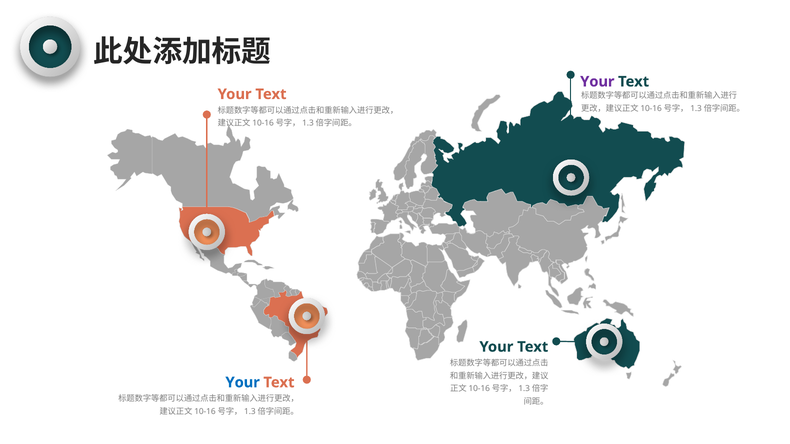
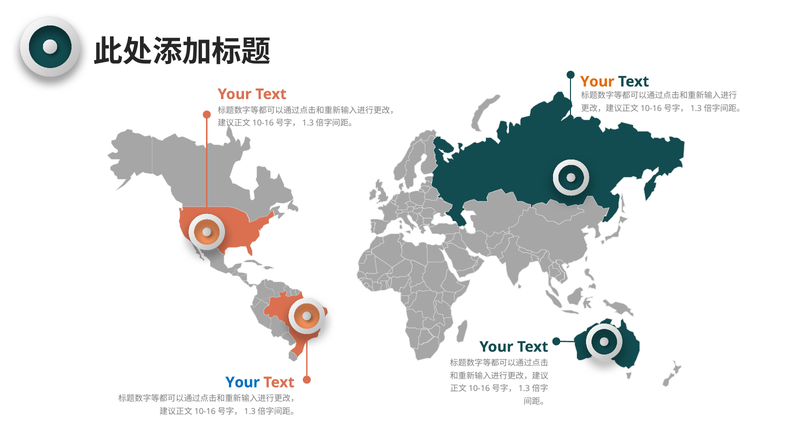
Your colour: purple -> orange (597, 82)
